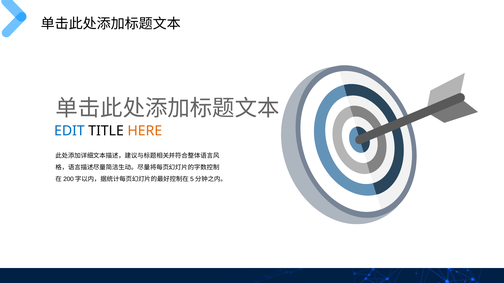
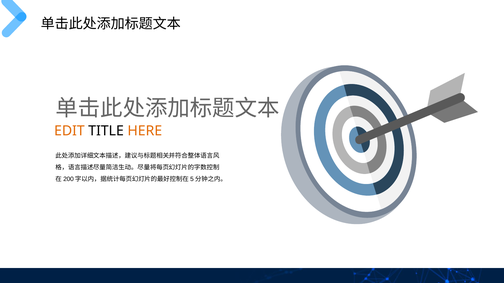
EDIT colour: blue -> orange (69, 131)
